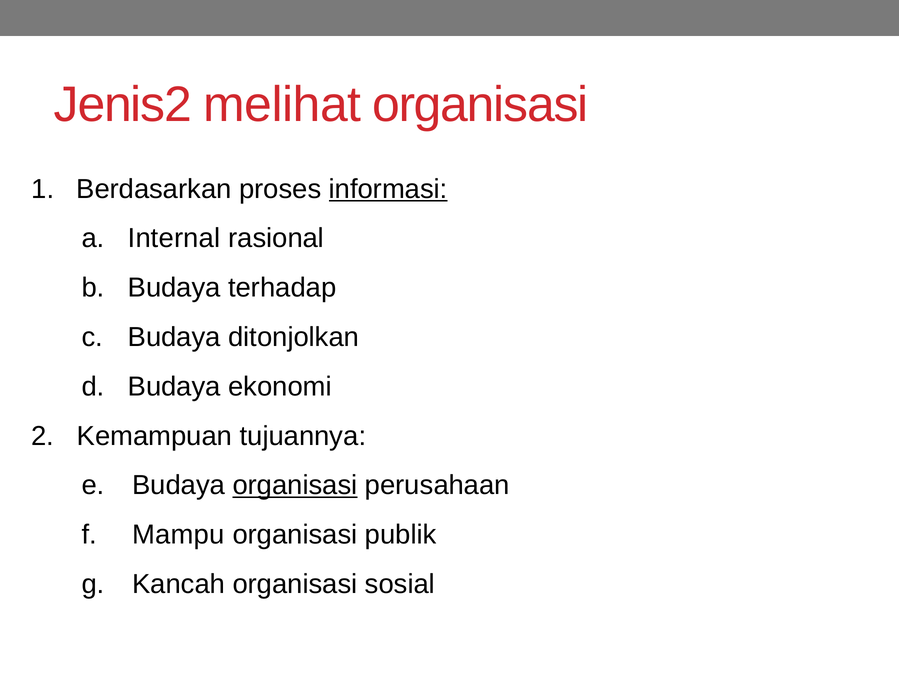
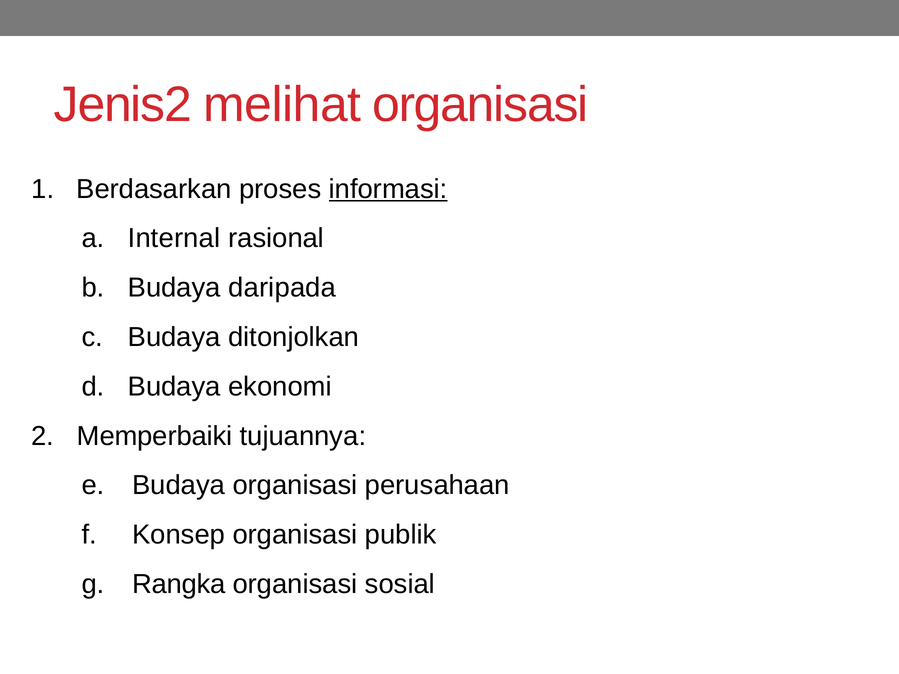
terhadap: terhadap -> daripada (282, 288)
Kemampuan: Kemampuan -> Memperbaiki (155, 436)
organisasi underline: present -> none (295, 486)
Mampu: Mampu -> Konsep (179, 535)
Kancah: Kancah -> Rangka (179, 584)
